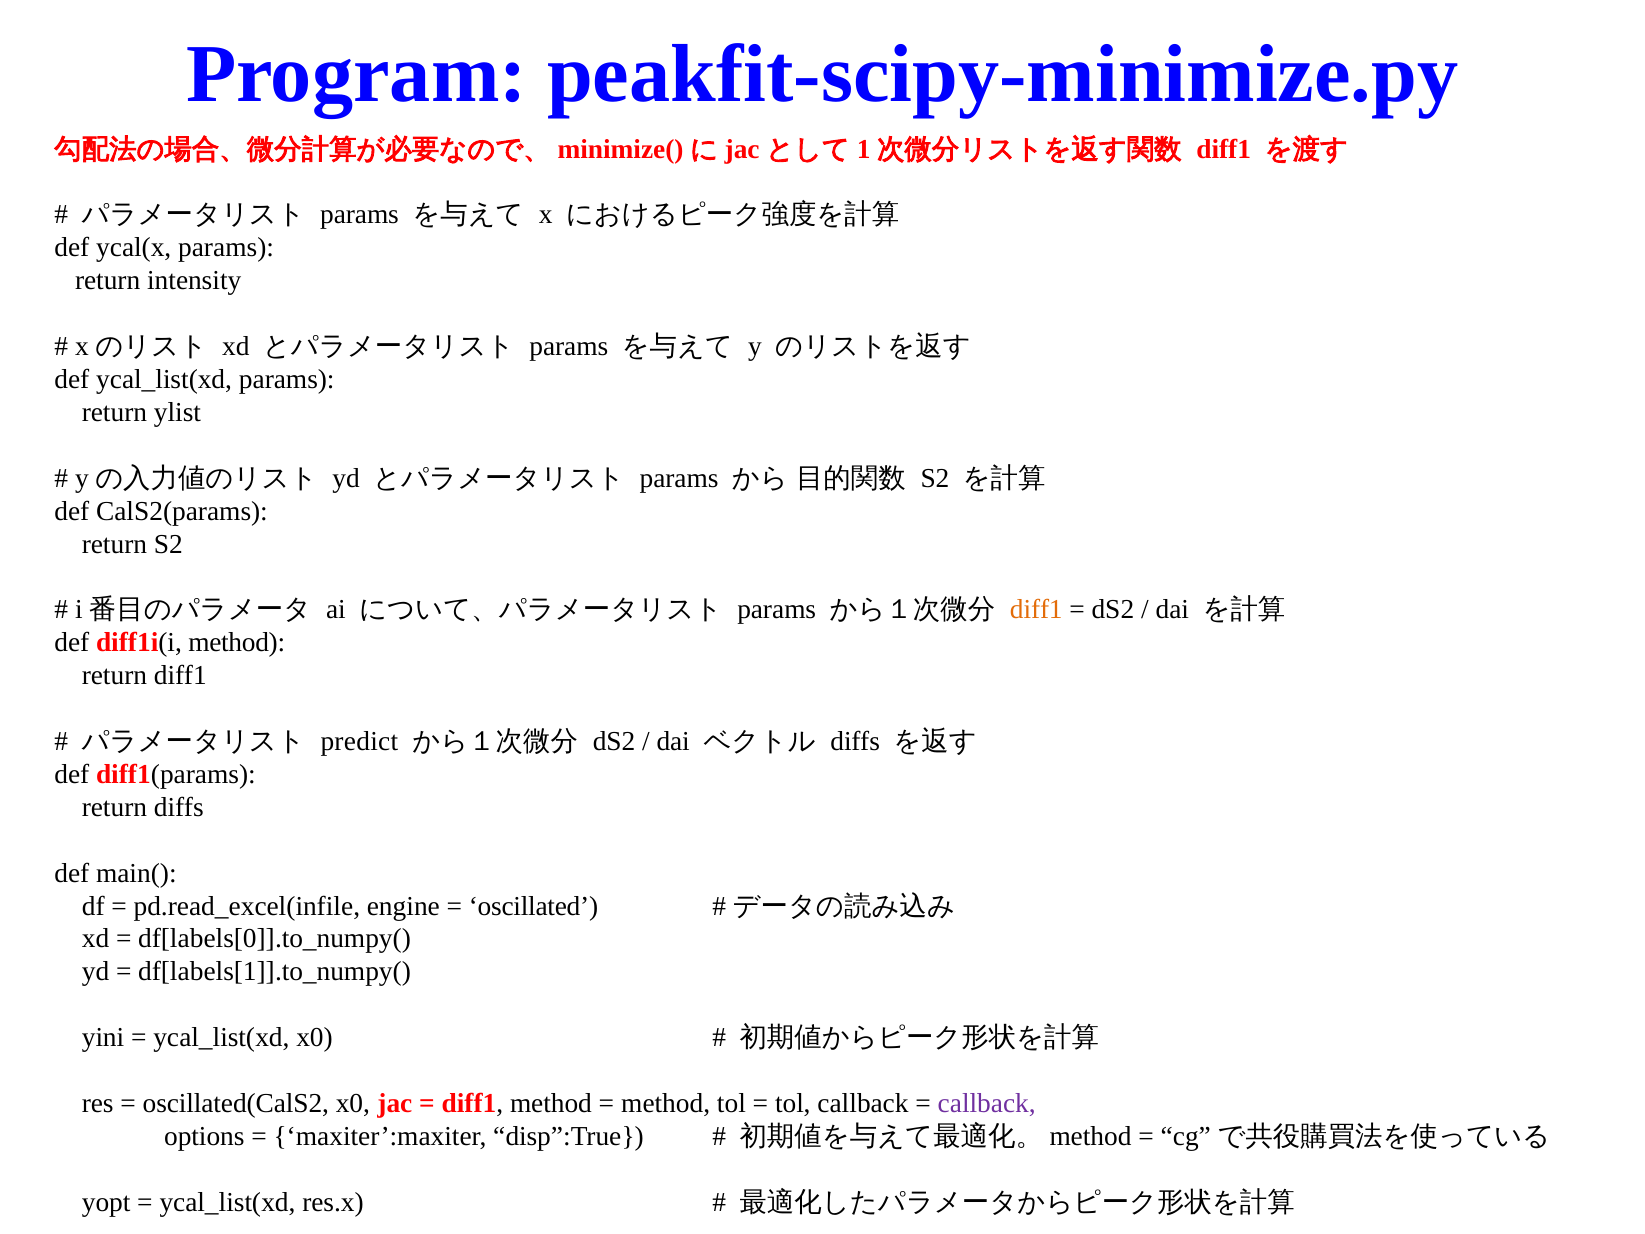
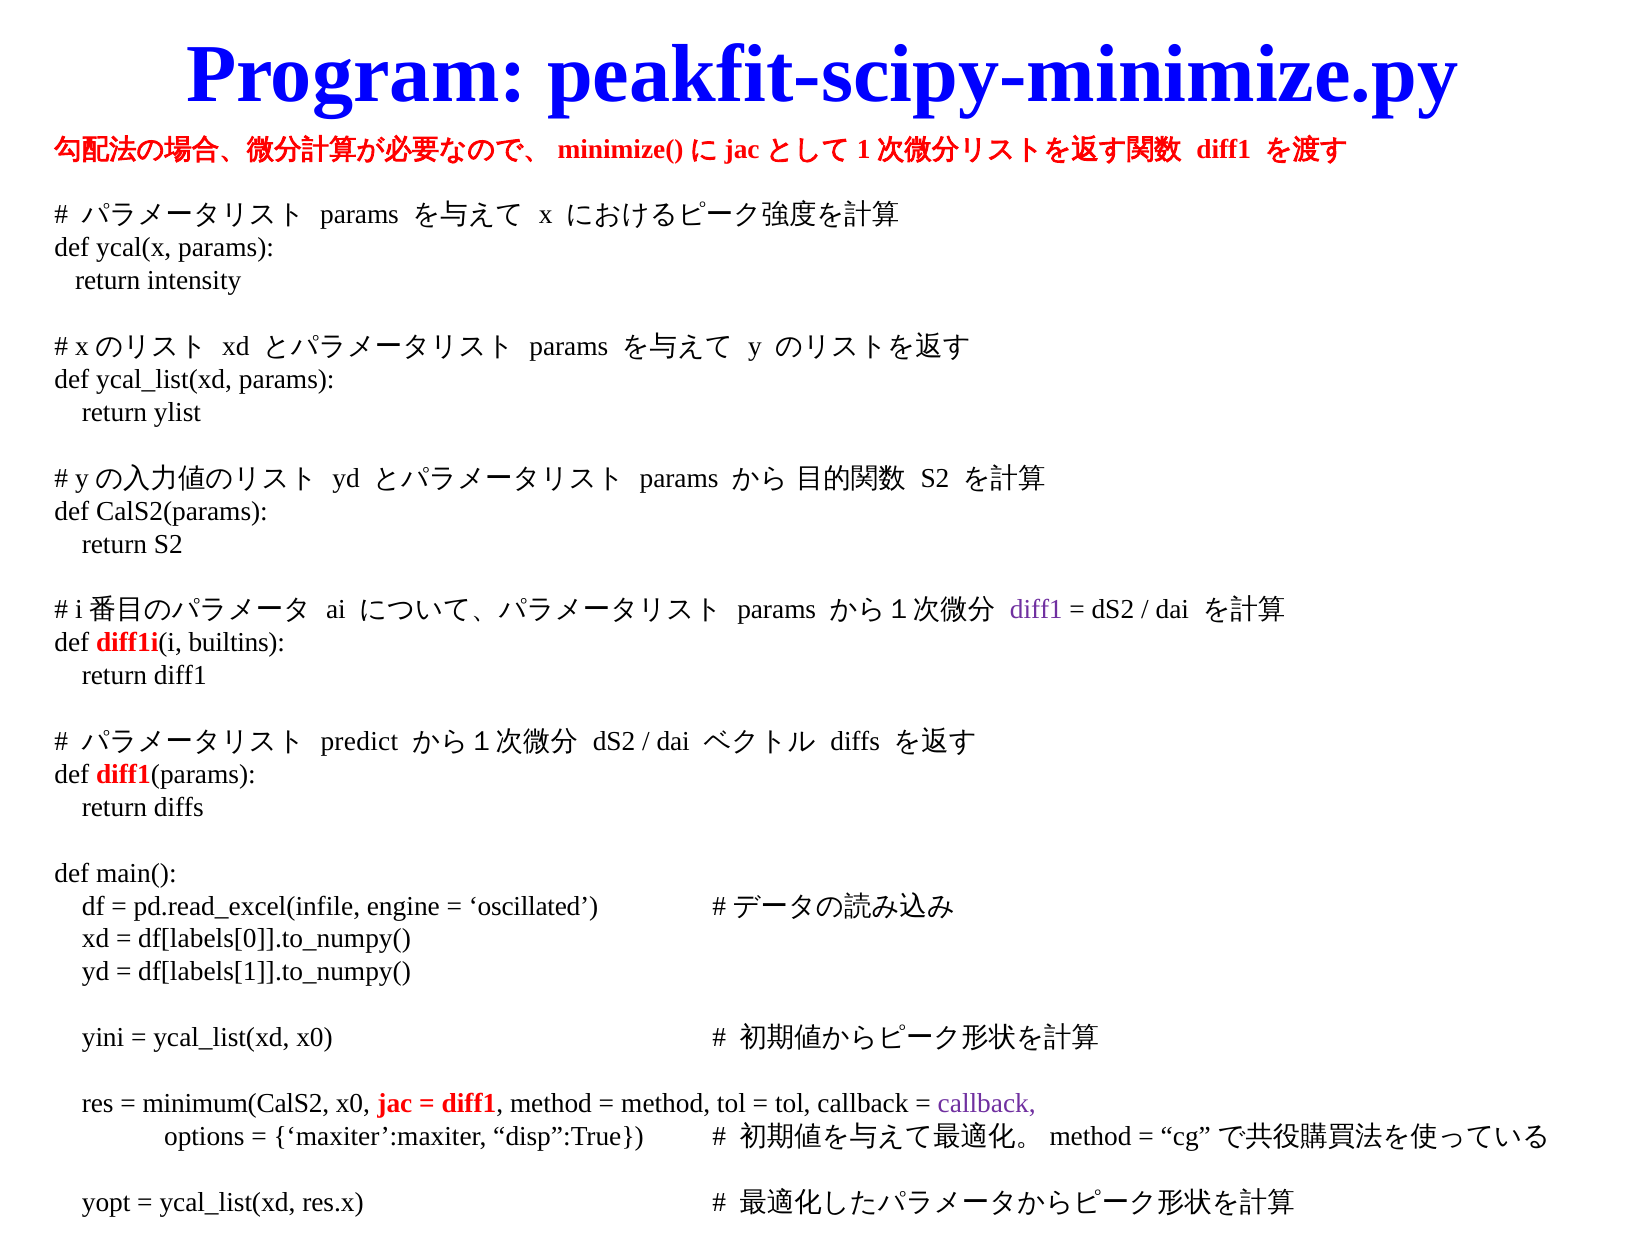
diff1 colour: orange -> purple (1036, 610)
diff1i(i method: method -> builtins (237, 643)
oscillated(CalS2: oscillated(CalS2 -> minimum(CalS2 (236, 1103)
